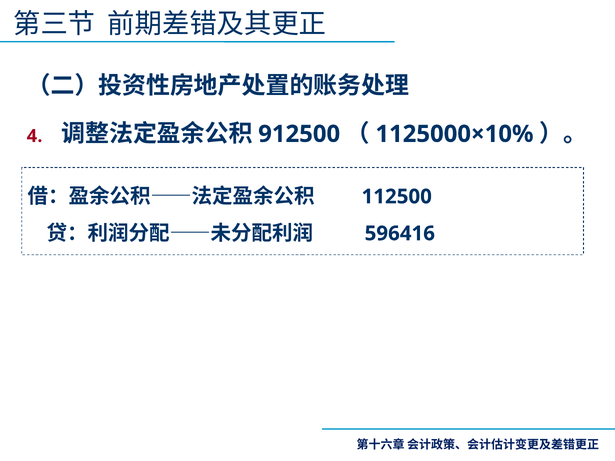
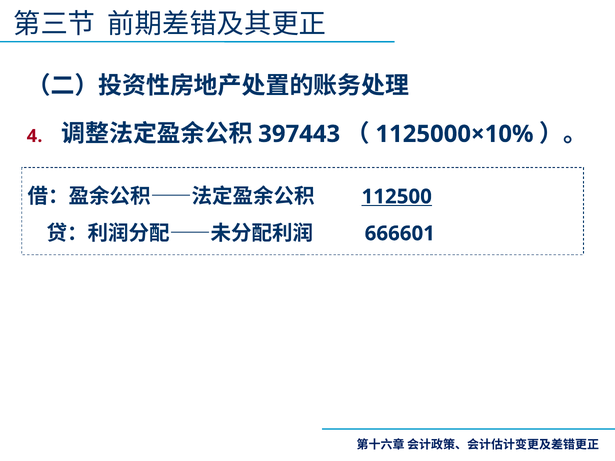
912500: 912500 -> 397443 (299, 134)
112500 underline: none -> present (397, 197)
596416: 596416 -> 666601 (400, 234)
